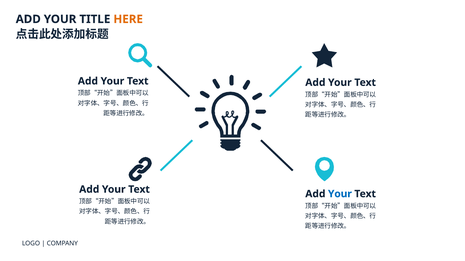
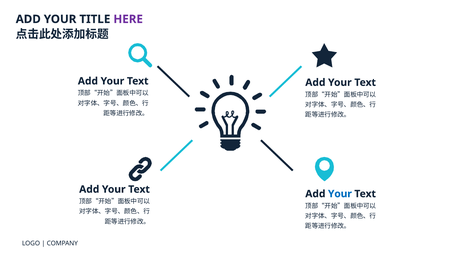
HERE colour: orange -> purple (128, 19)
